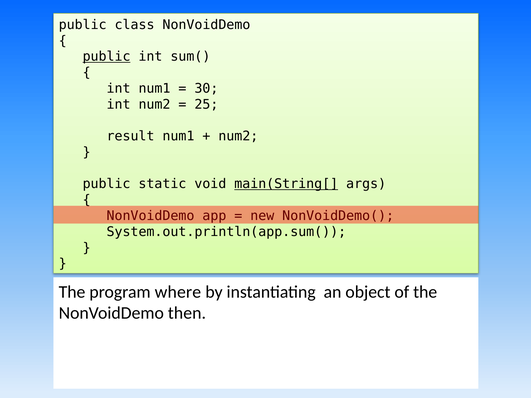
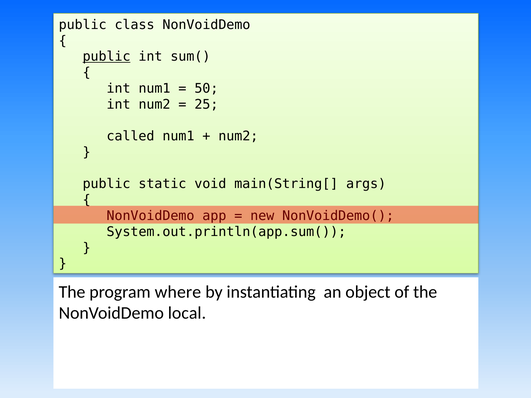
30: 30 -> 50 (206, 88)
result: result -> called (131, 136)
main(String[ underline: present -> none (286, 184)
then: then -> local (187, 313)
